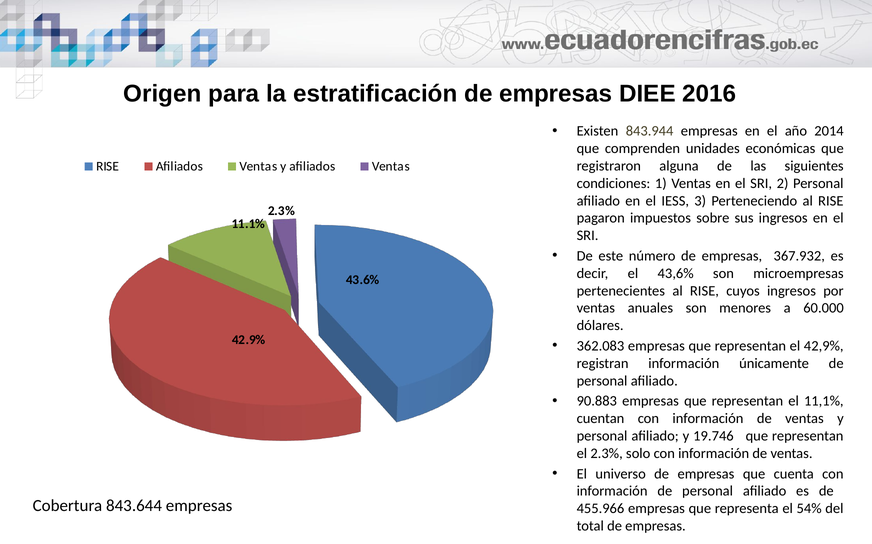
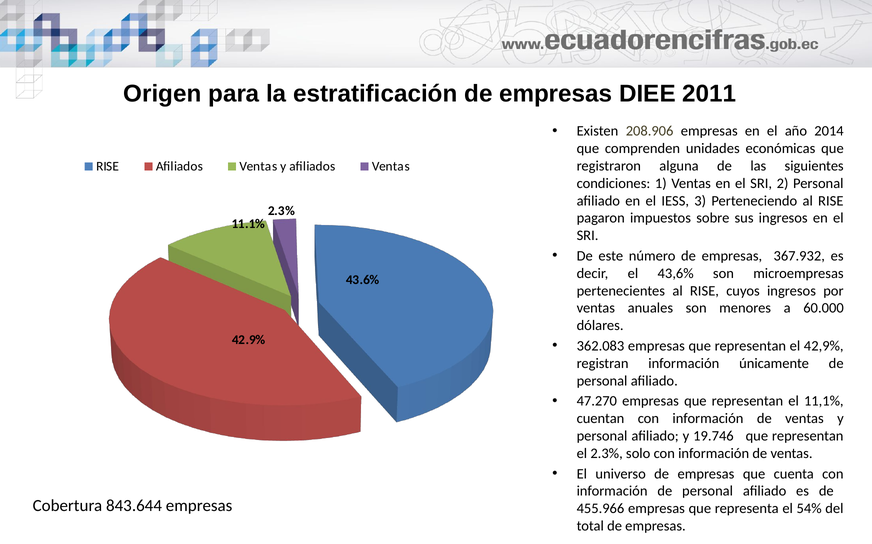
2016: 2016 -> 2011 (709, 94)
843.944: 843.944 -> 208.906 (650, 131)
90.883: 90.883 -> 47.270 (597, 401)
